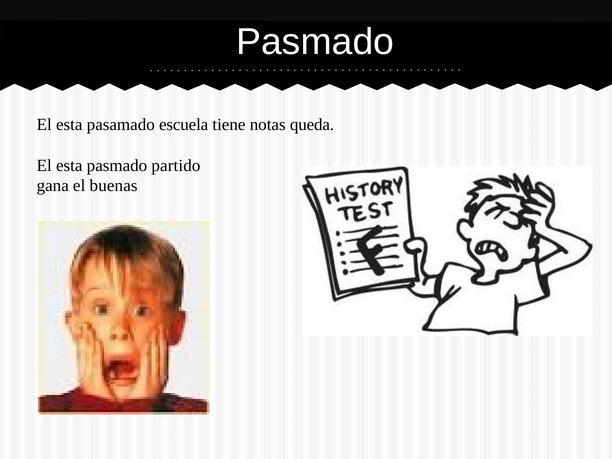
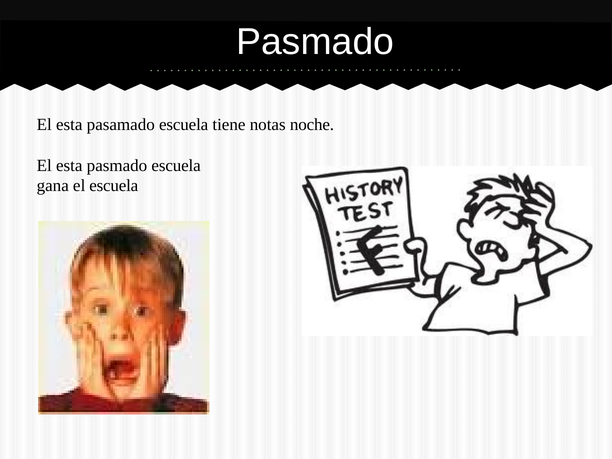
queda: queda -> noche (312, 125)
pasmado partido: partido -> escuela (176, 165)
el buenas: buenas -> escuela (114, 186)
